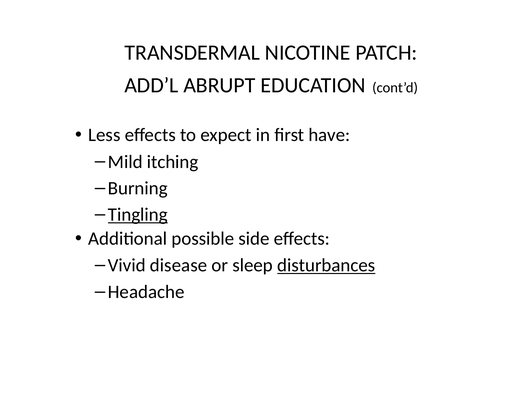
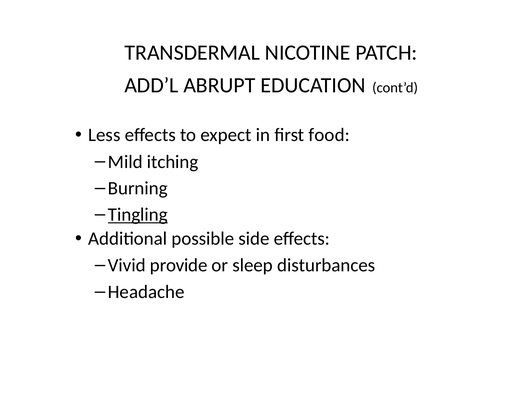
have: have -> food (329, 135)
disease: disease -> provide (179, 265)
disturbances underline: present -> none (326, 265)
